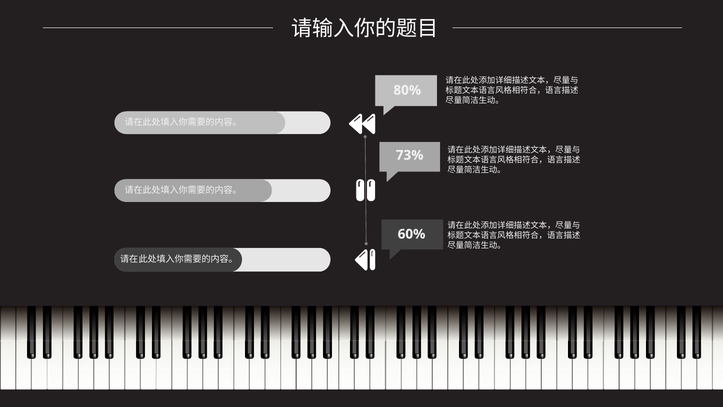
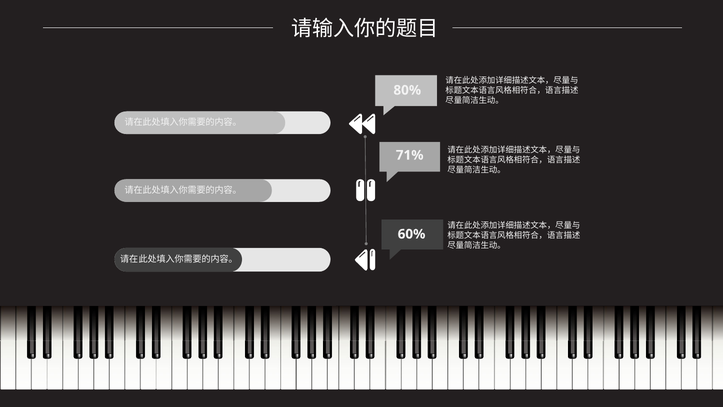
73%: 73% -> 71% (410, 155)
